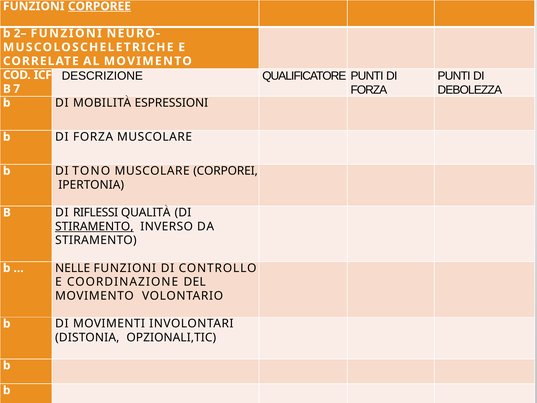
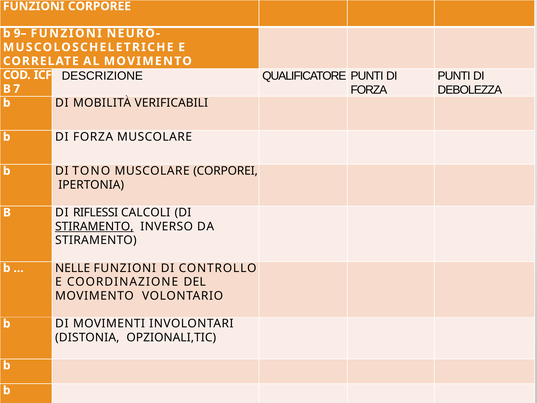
CORPOREE underline: present -> none (99, 6)
2–: 2– -> 9– (20, 33)
ESPRESSIONI: ESPRESSIONI -> VERIFICABILI (171, 103)
QUALITÀ: QUALITÀ -> CALCOLI (146, 212)
